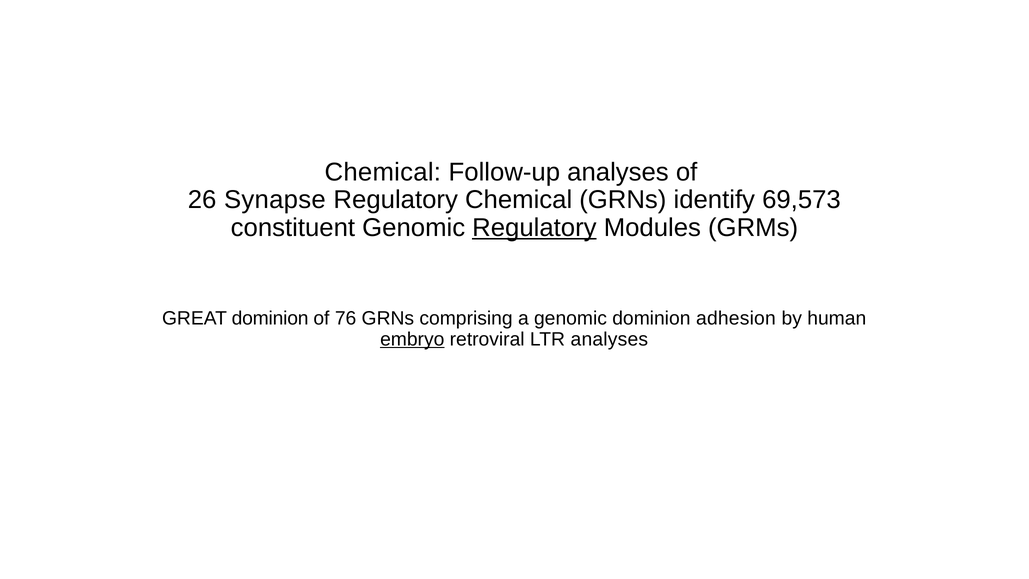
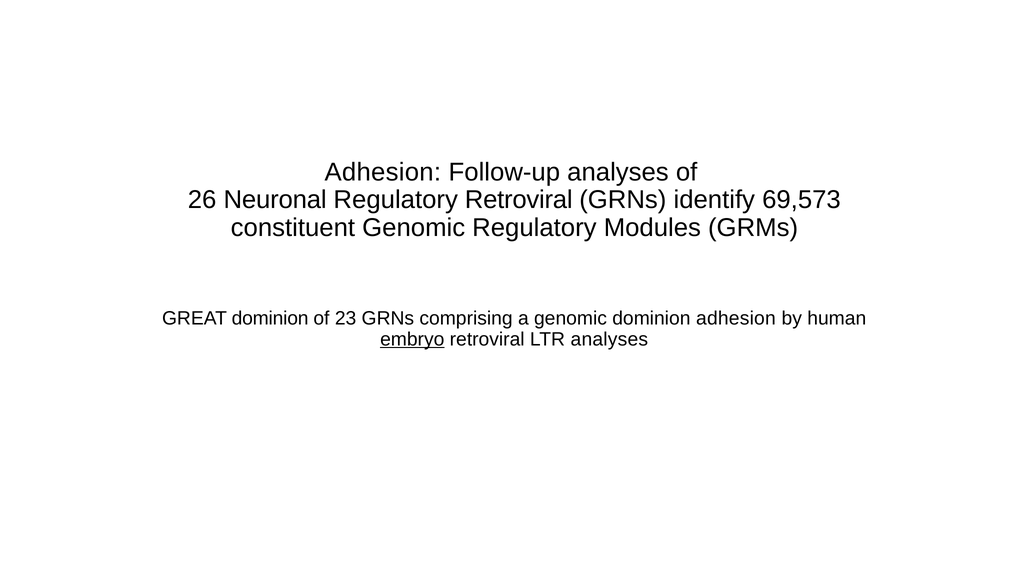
Chemical: Chemical -> Adhesion (383, 172)
Synapse: Synapse -> Neuronal (275, 200)
Regulatory Chemical: Chemical -> Retroviral (519, 200)
Regulatory underline: present -> none (534, 228)
76: 76 -> 23 (346, 318)
